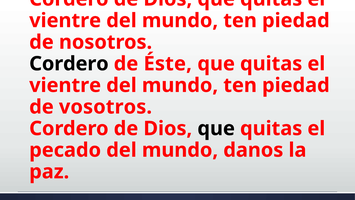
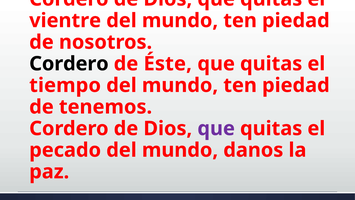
vientre: vientre -> tiempo (65, 85)
vosotros: vosotros -> tenemos (106, 107)
que colour: black -> purple (216, 128)
